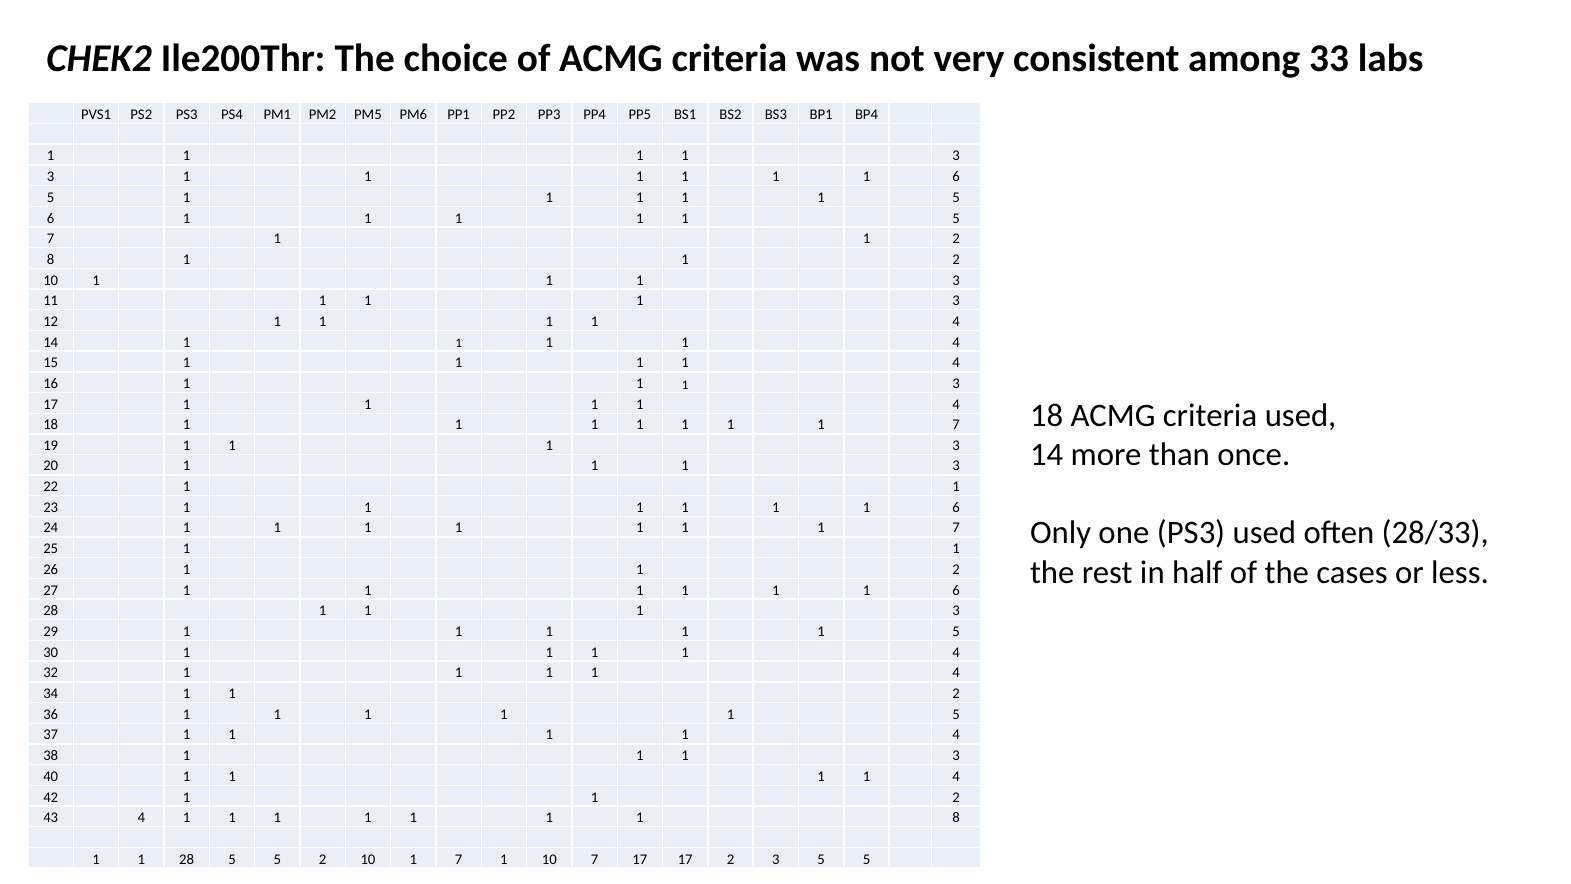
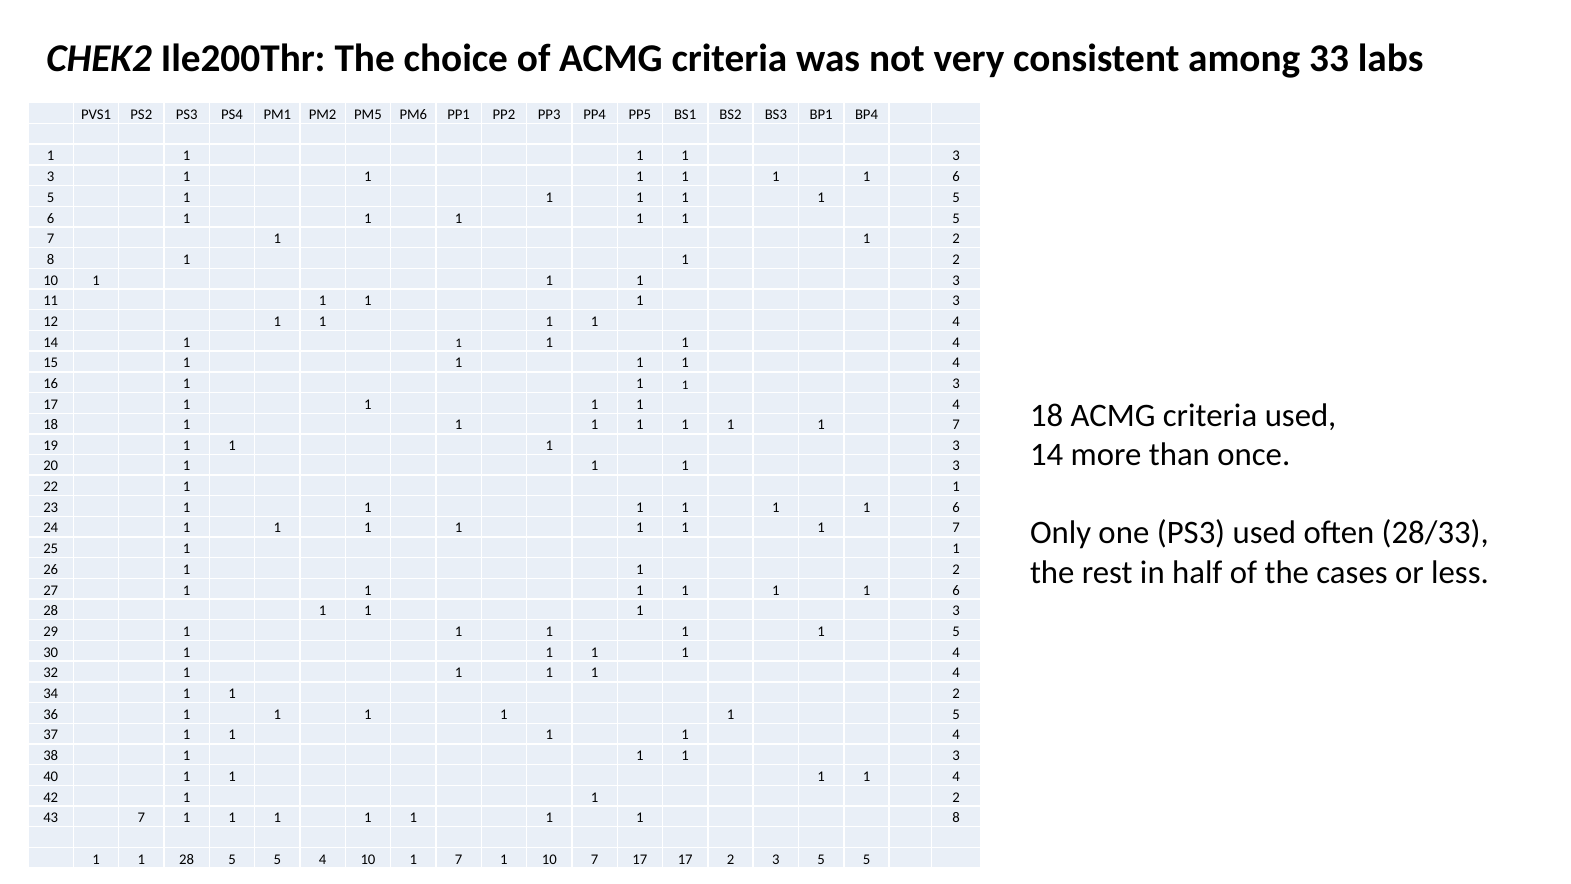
43 4: 4 -> 7 (141, 818)
5 2: 2 -> 4 (323, 859)
